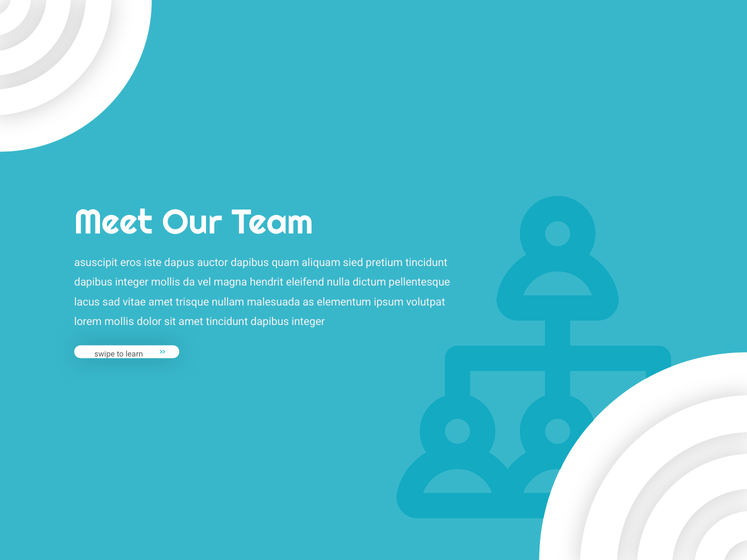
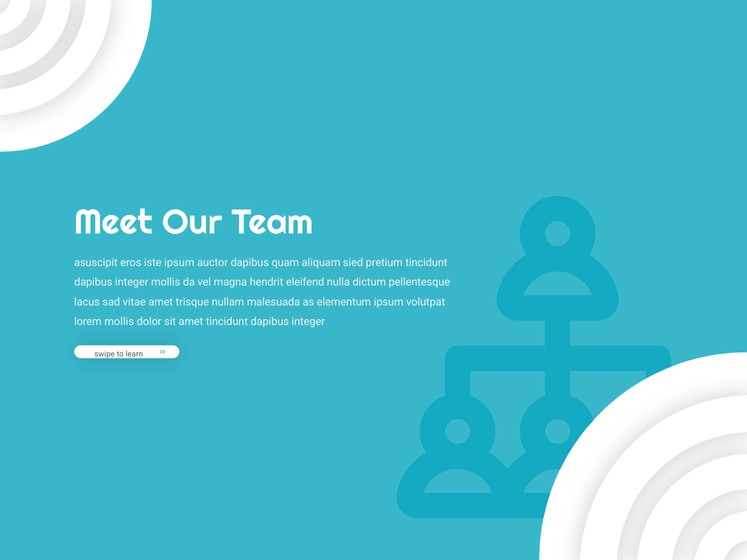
iste dapus: dapus -> ipsum (179, 263)
